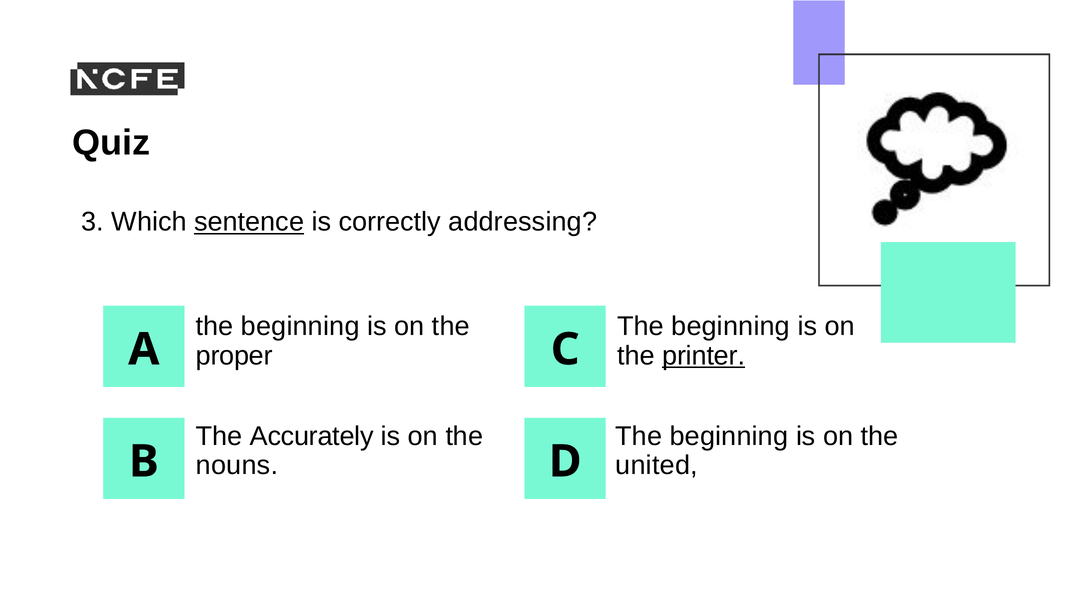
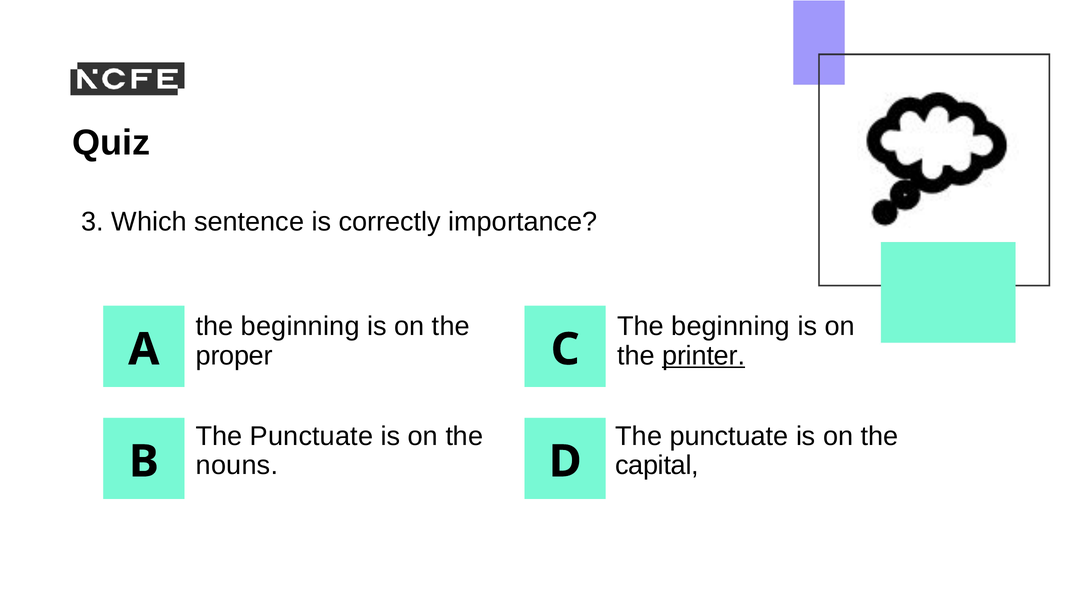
sentence underline: present -> none (249, 222)
addressing: addressing -> importance (523, 222)
Accurately: Accurately -> Punctuate (312, 436)
beginning: beginning -> punctuate (729, 436)
united: united -> capital (657, 466)
